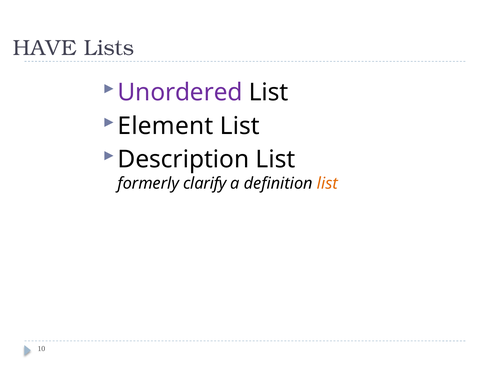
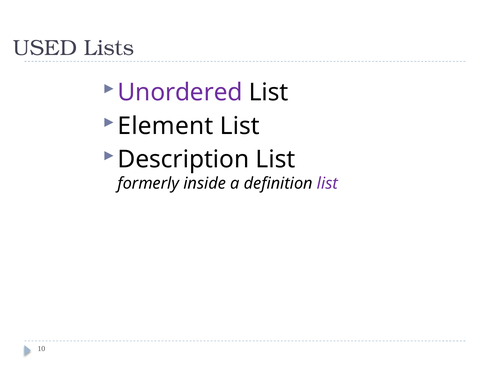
HAVE: HAVE -> USED (45, 48)
clarify: clarify -> inside (205, 183)
list colour: orange -> purple (327, 183)
